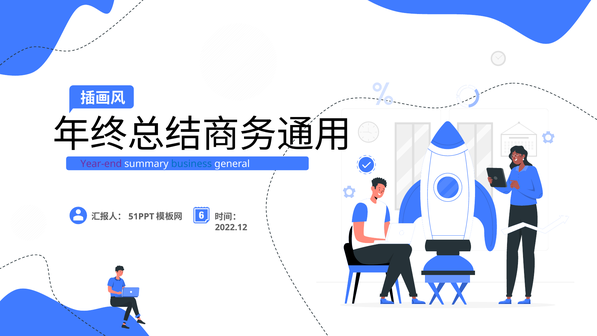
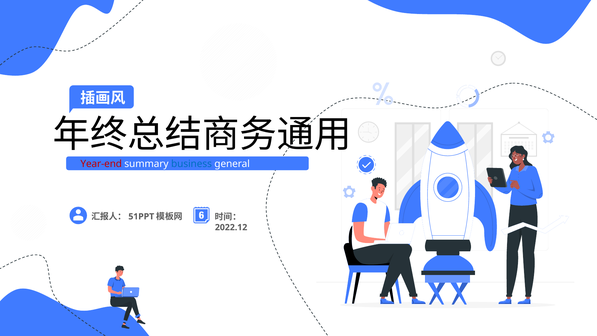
Year-end colour: purple -> red (101, 164)
